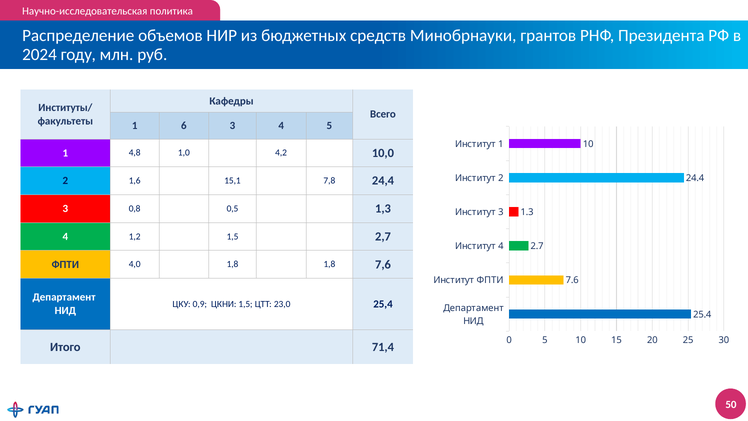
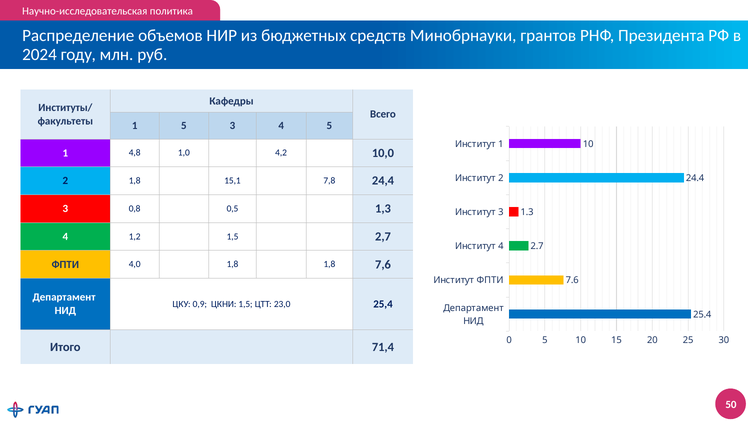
1 6: 6 -> 5 (184, 126)
2 1,6: 1,6 -> 1,8 (135, 181)
